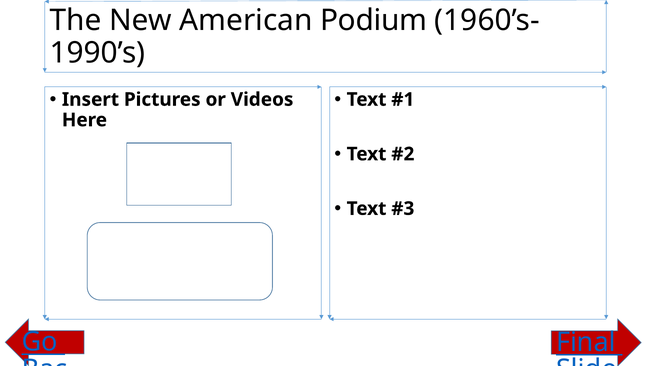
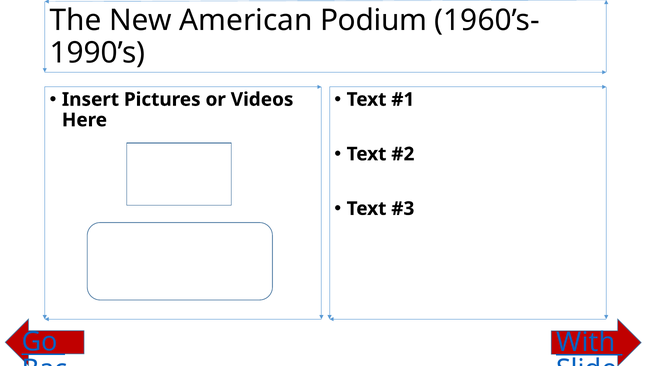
Final: Final -> With (586, 342)
